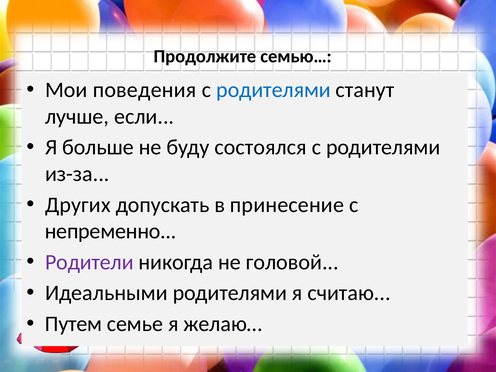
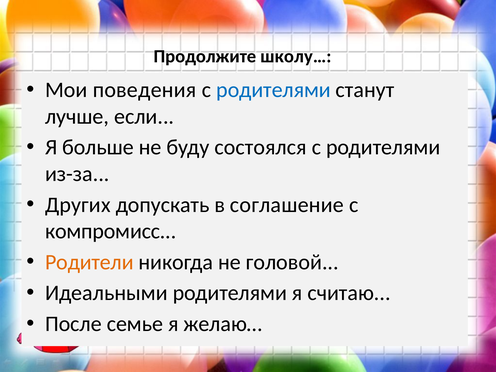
семью…: семью… -> школу… (296, 56)
принесение: принесение -> соглашение (287, 205)
непременно: непременно -> компромисс (111, 231)
Родители colour: purple -> orange (89, 262)
Путем: Путем -> После (73, 324)
